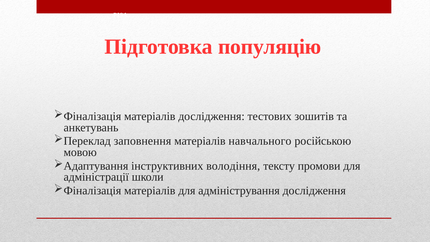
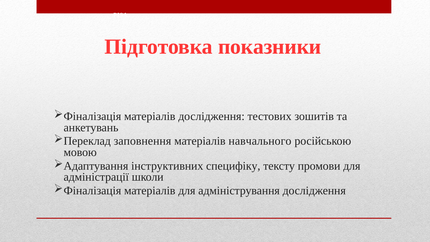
популяцію: популяцію -> показники (270, 47)
володіння: володіння -> специфіку (233, 166)
